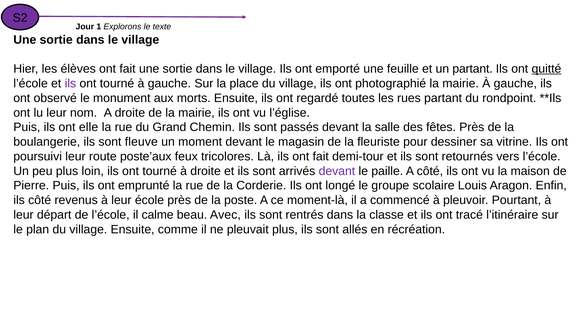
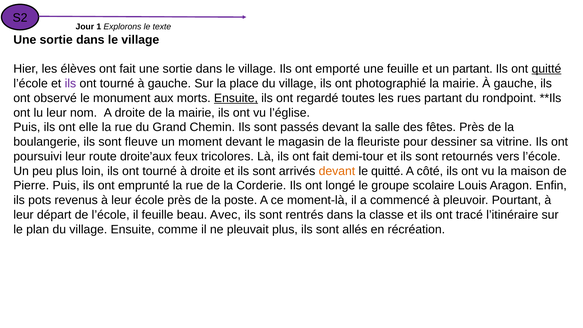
Ensuite underline: none -> present (236, 98)
poste’aux: poste’aux -> droite’aux (146, 156)
devant colour: purple -> orange (337, 171)
le paille: paille -> quitté (387, 171)
ils côté: côté -> pots (40, 200)
il calme: calme -> feuille (158, 215)
